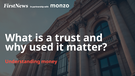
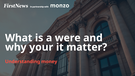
trust: trust -> were (68, 38)
used: used -> your (41, 47)
